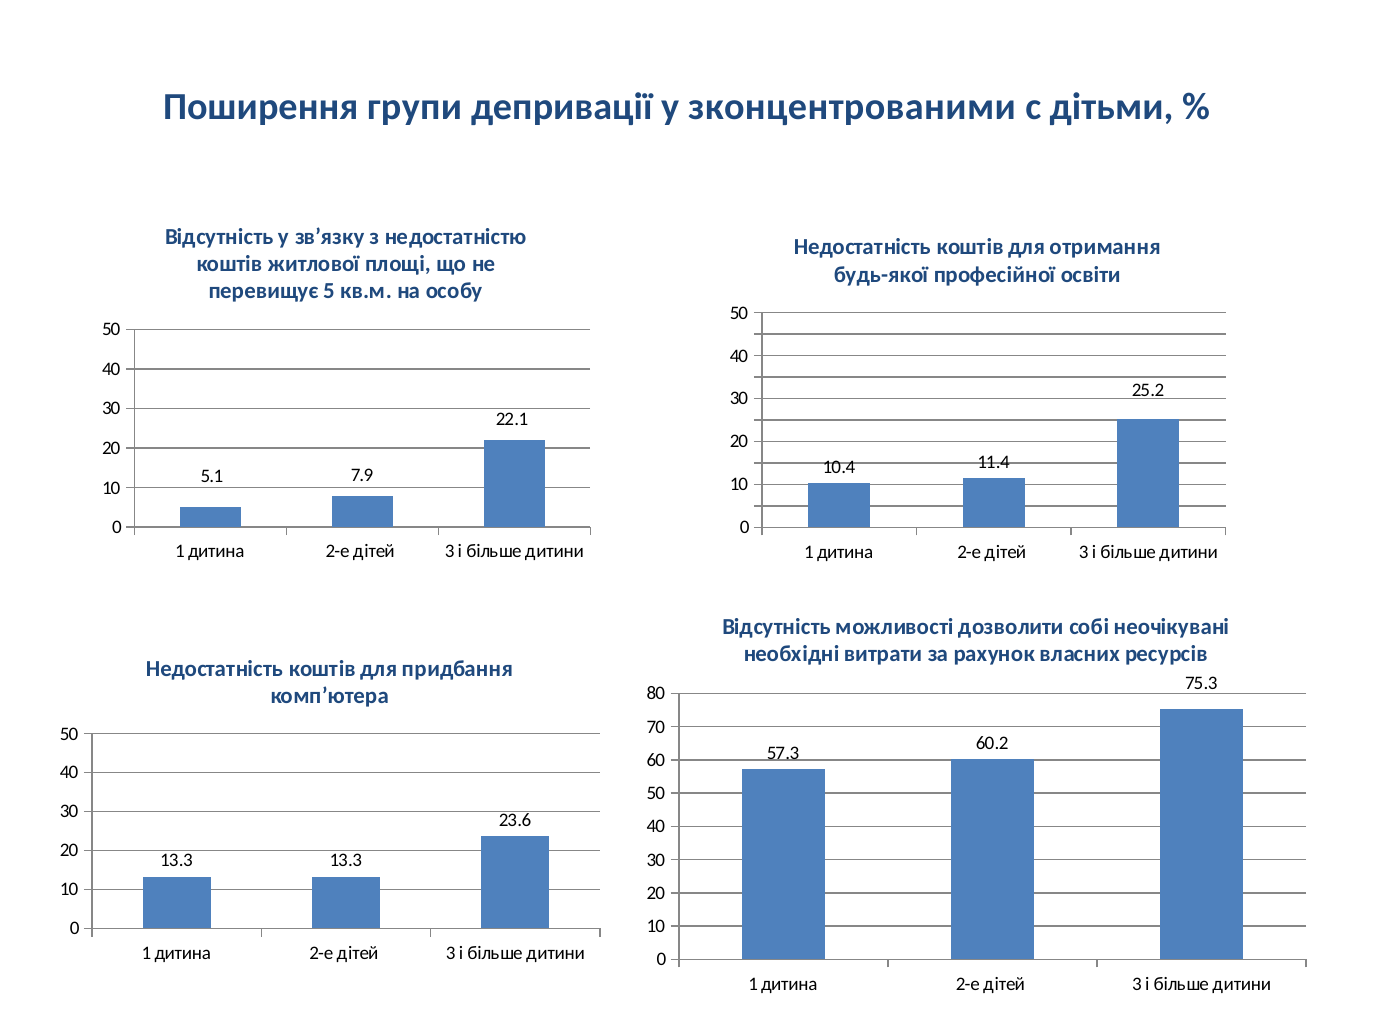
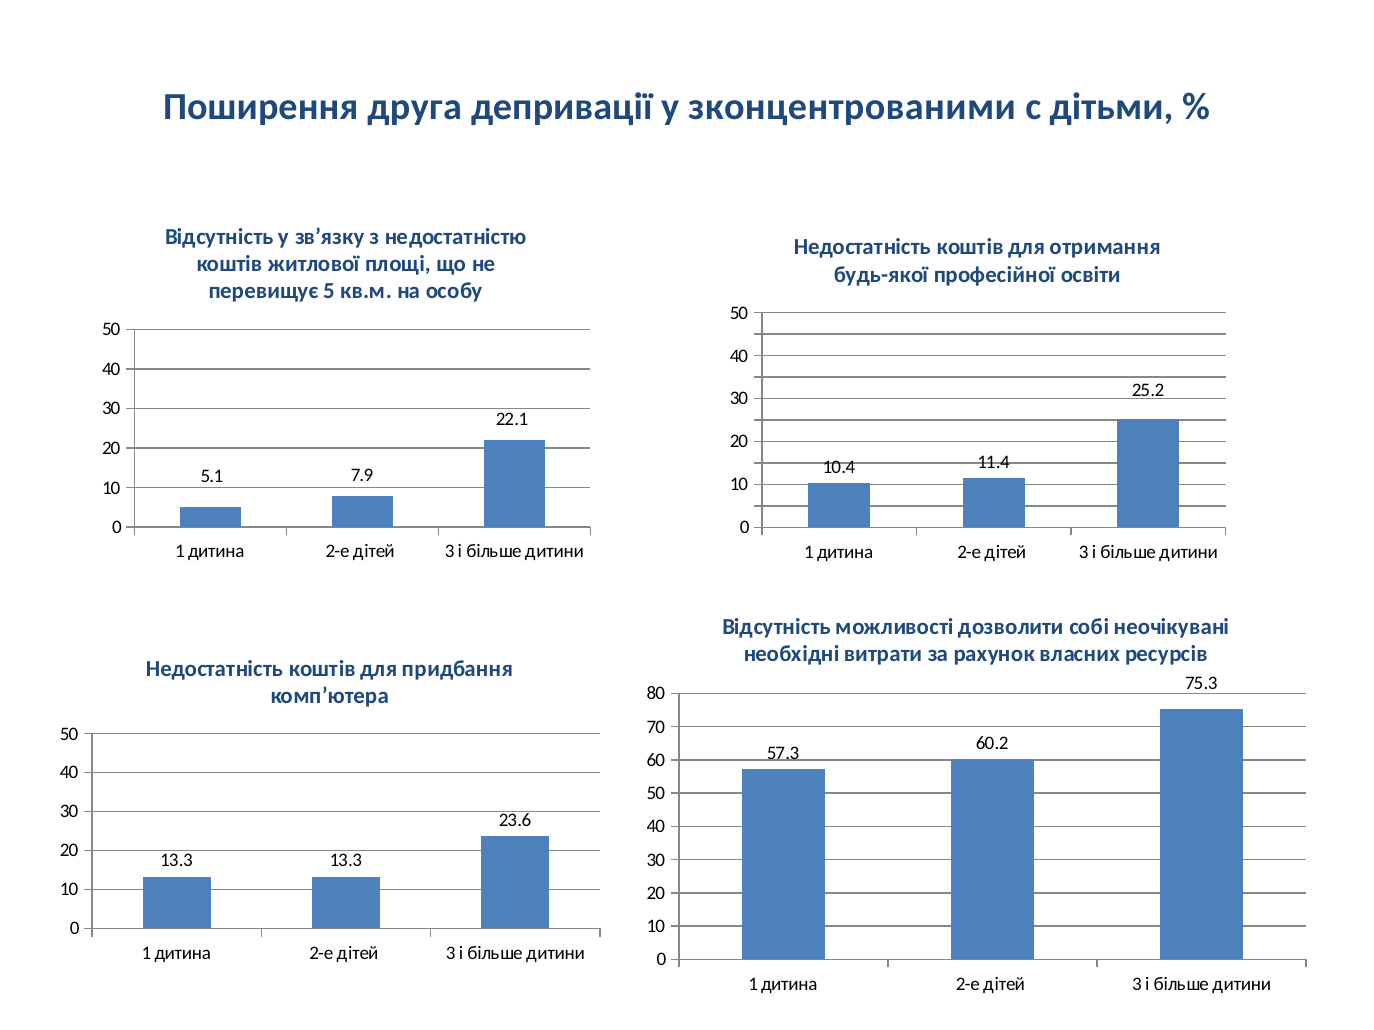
групи: групи -> друга (415, 107)
